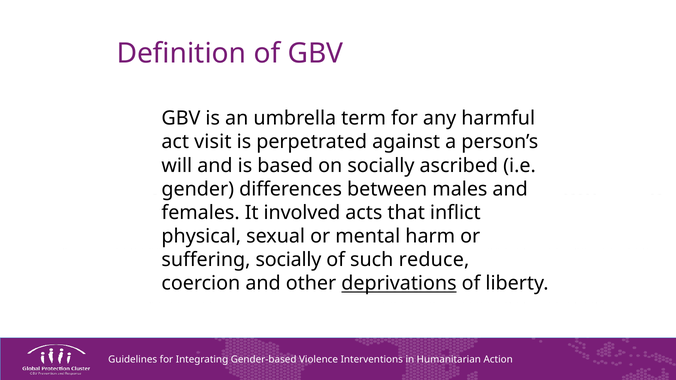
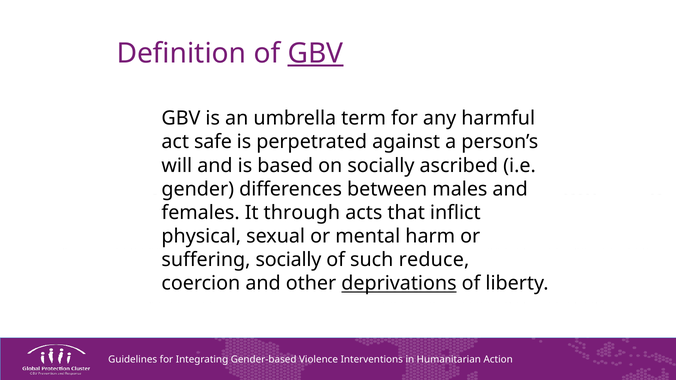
GBV underline: none -> present (315, 53)
visit: visit -> safe (213, 142)
involved: involved -> through (302, 213)
